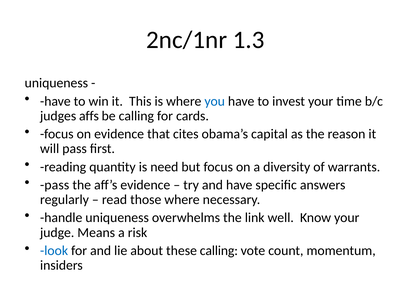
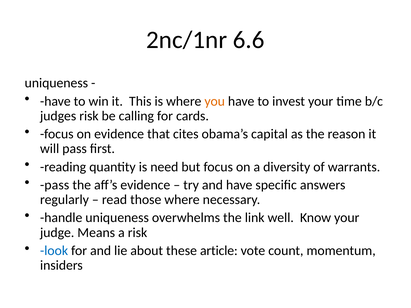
1.3: 1.3 -> 6.6 (249, 40)
you colour: blue -> orange (215, 101)
judges affs: affs -> risk (89, 116)
these calling: calling -> article (219, 251)
